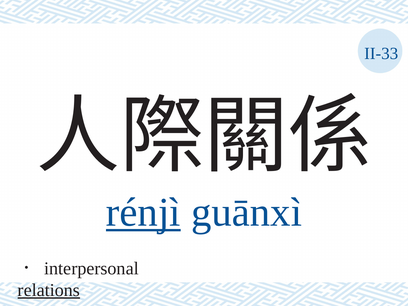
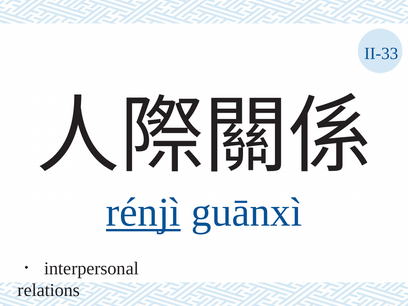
relations underline: present -> none (49, 290)
